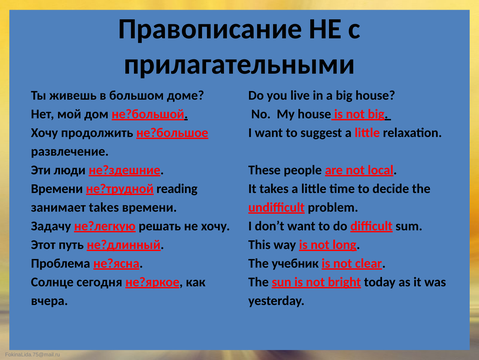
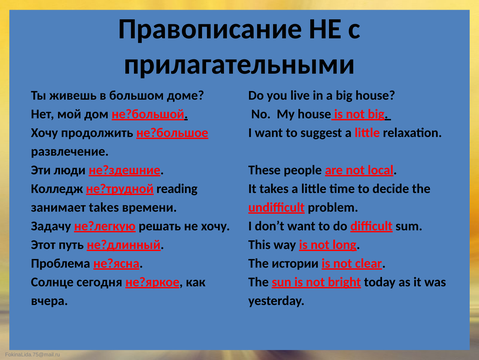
Времени: Времени -> Колледж (57, 188)
учебник: учебник -> истории (295, 263)
